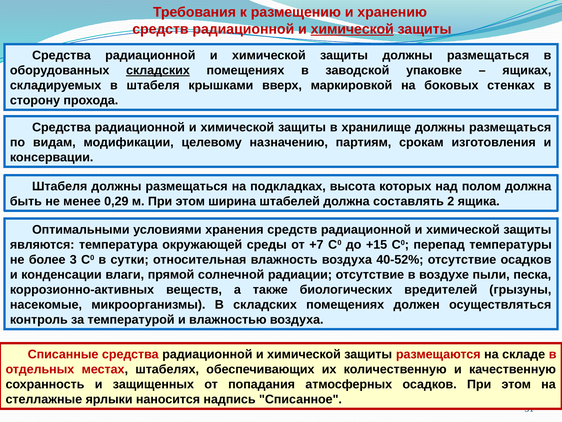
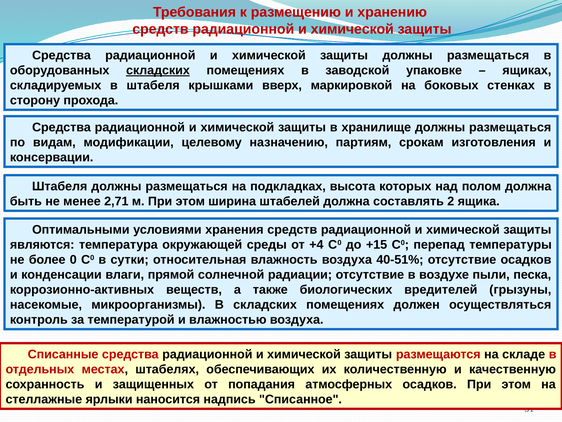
химической underline: present -> none (352, 29)
0,29: 0,29 -> 2,71 (116, 201)
+7: +7 -> +4 (316, 244)
3: 3 -> 0 (73, 259)
40-52%: 40-52% -> 40-51% (400, 259)
